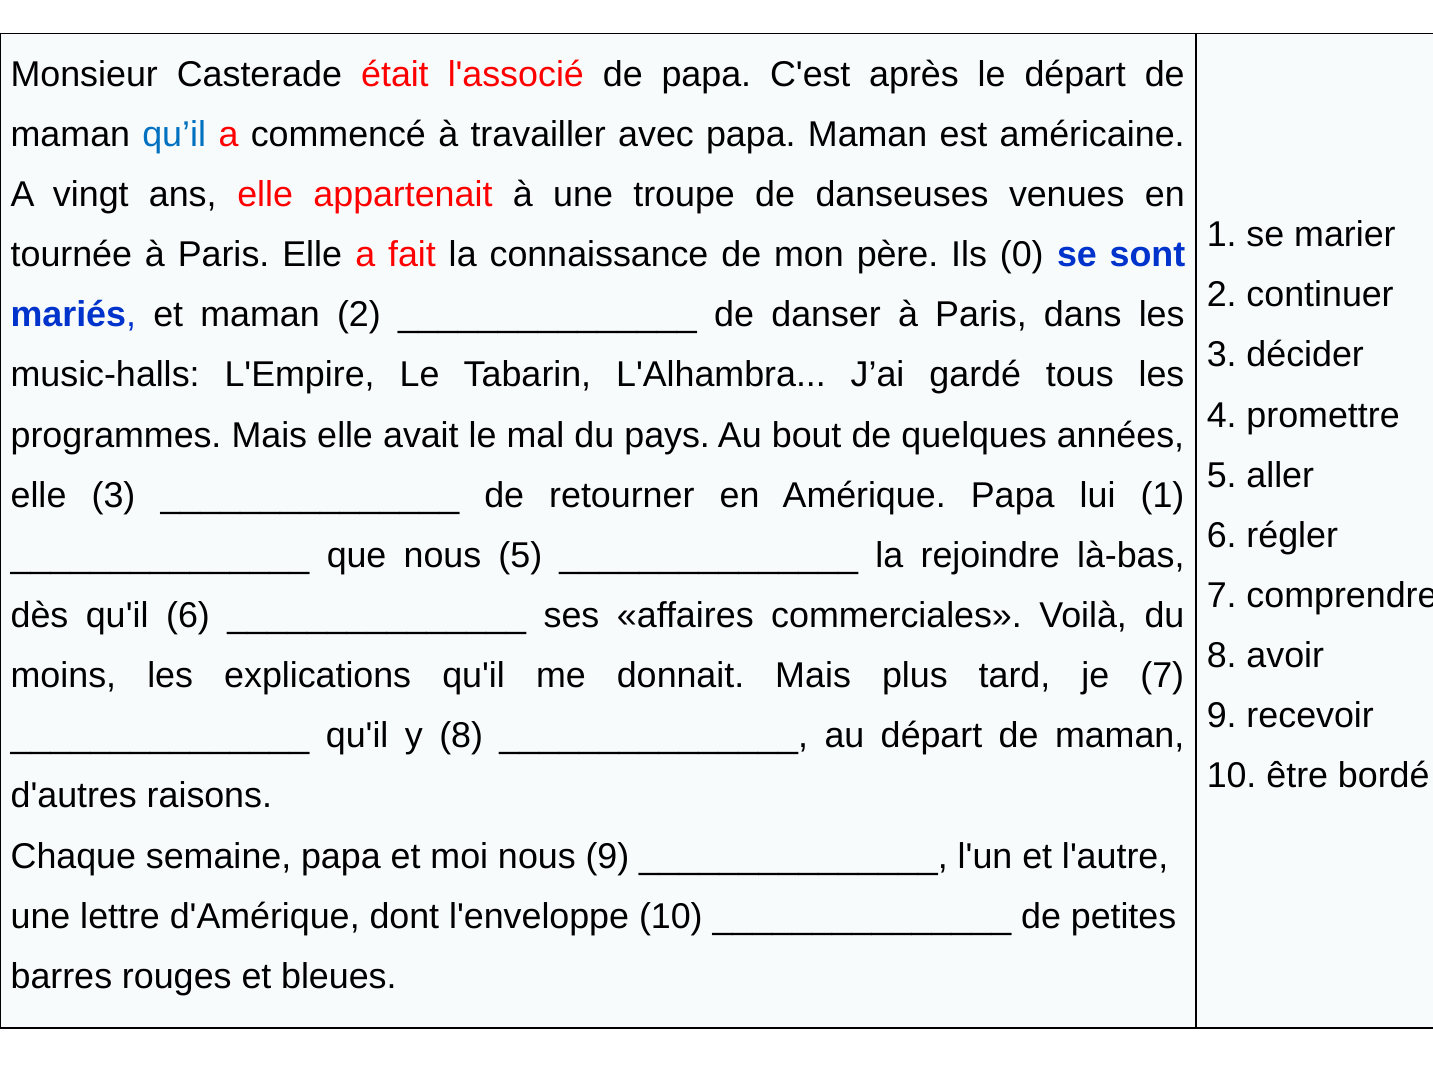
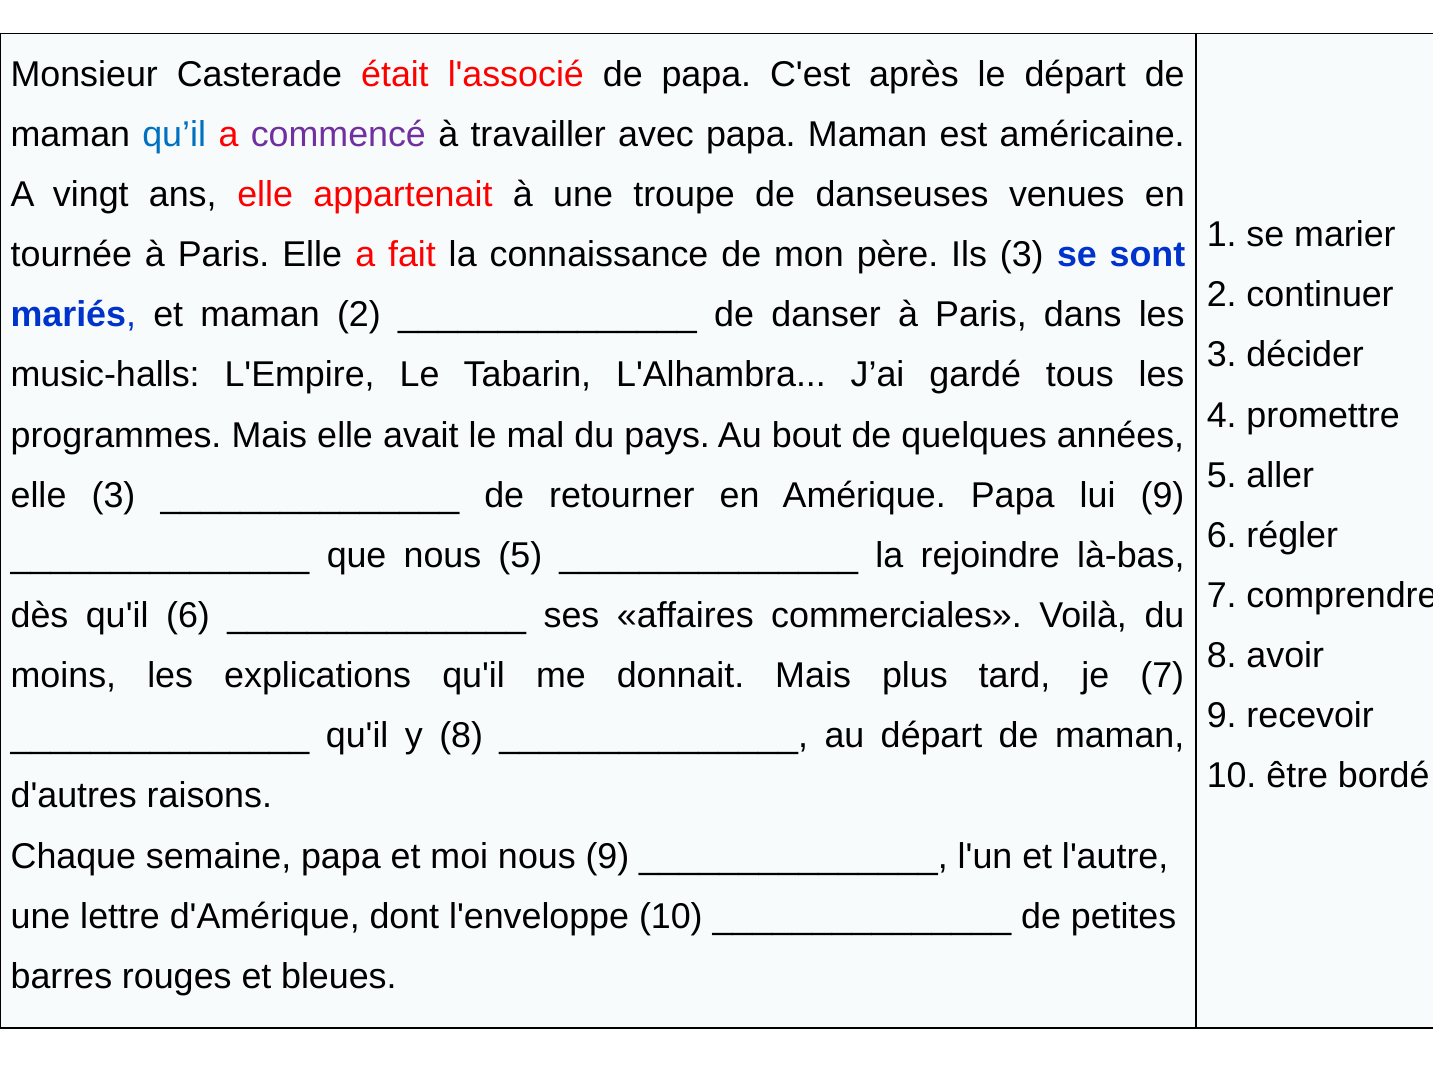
commencé colour: black -> purple (338, 134)
Ils 0: 0 -> 3 (1022, 255)
lui 1: 1 -> 9 (1163, 495)
